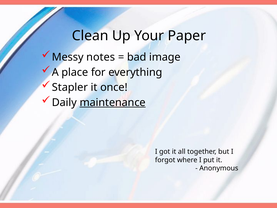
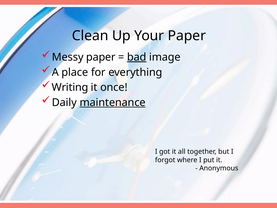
Messy notes: notes -> paper (101, 57)
bad underline: none -> present (137, 57)
Stapler: Stapler -> Writing (70, 87)
